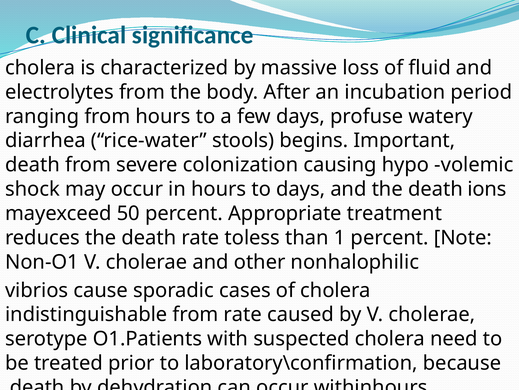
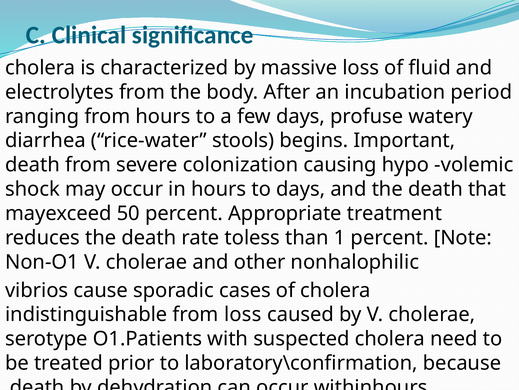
ions: ions -> that (487, 189)
from rate: rate -> loss (243, 314)
